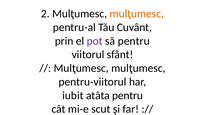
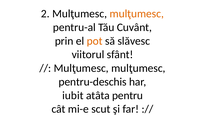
pot colour: purple -> orange (95, 41)
să pentru: pentru -> slăvesc (134, 41)
pentru-viitorul: pentru-viitorul -> pentru-deschis (93, 82)
